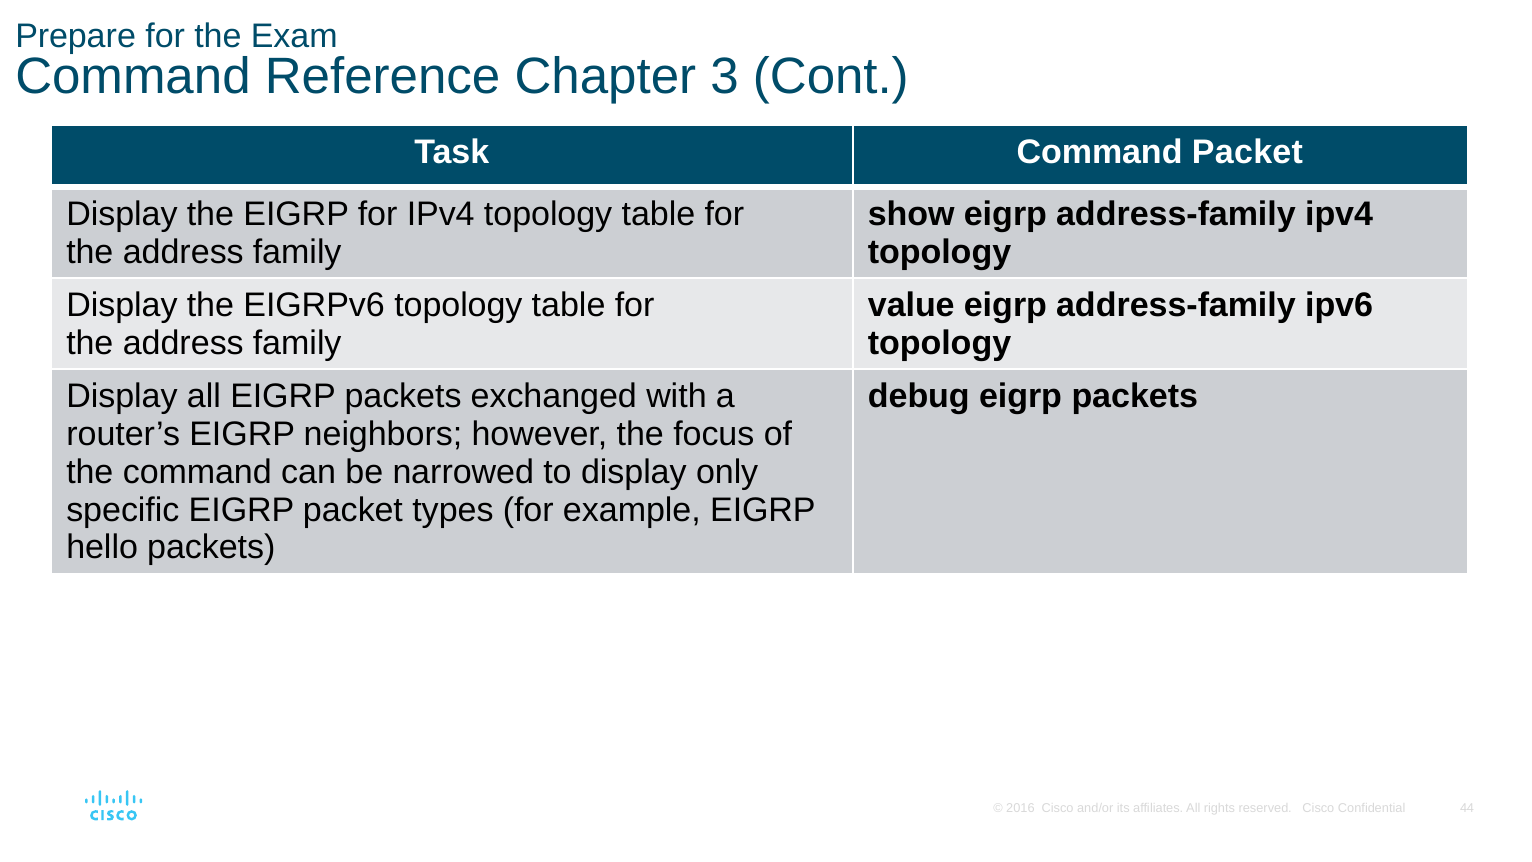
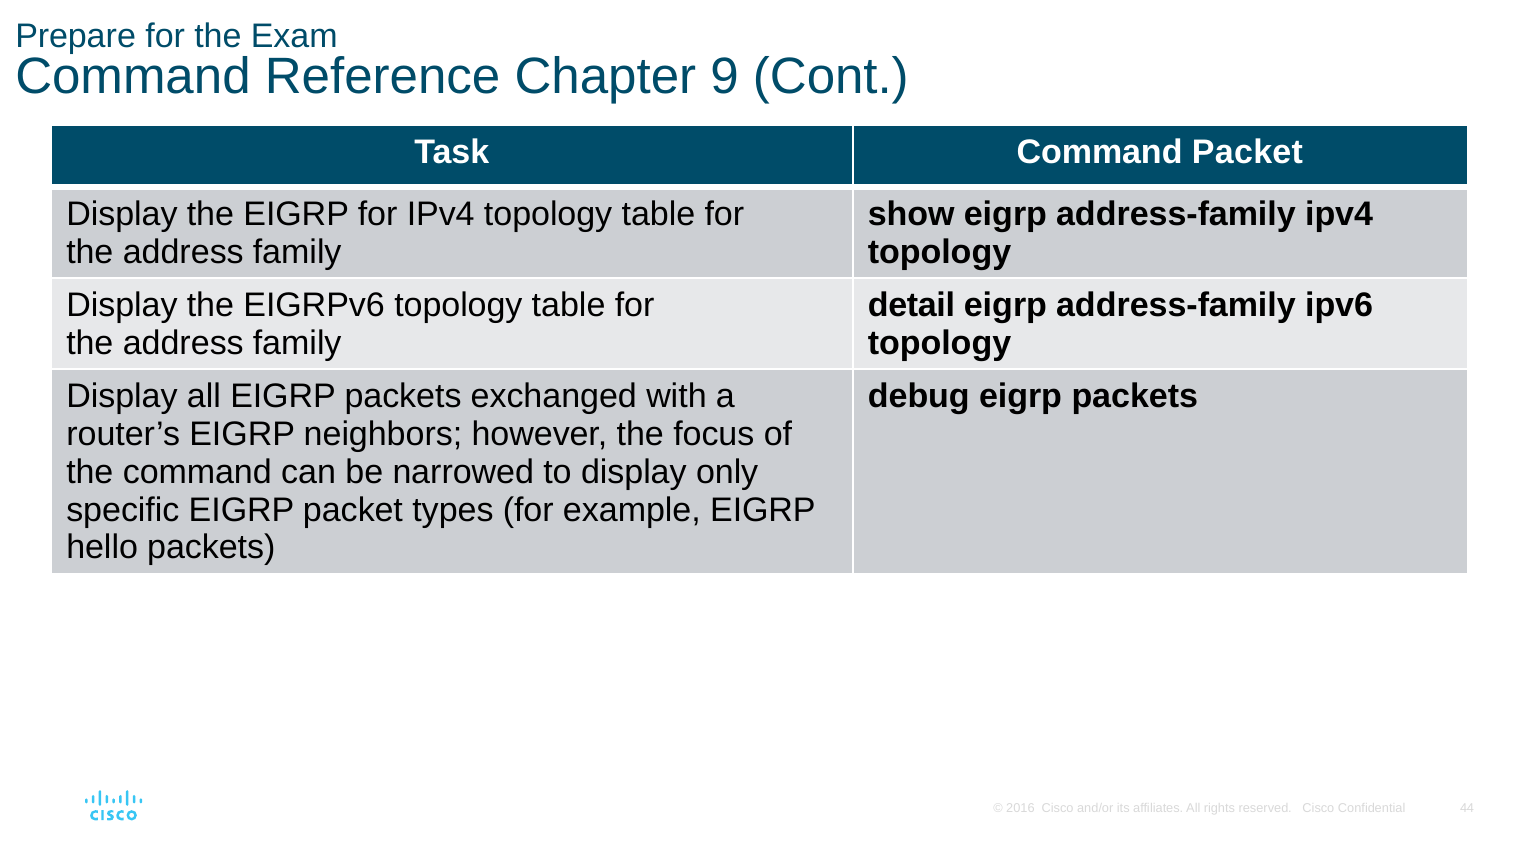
3: 3 -> 9 (724, 77)
value: value -> detail (911, 305)
